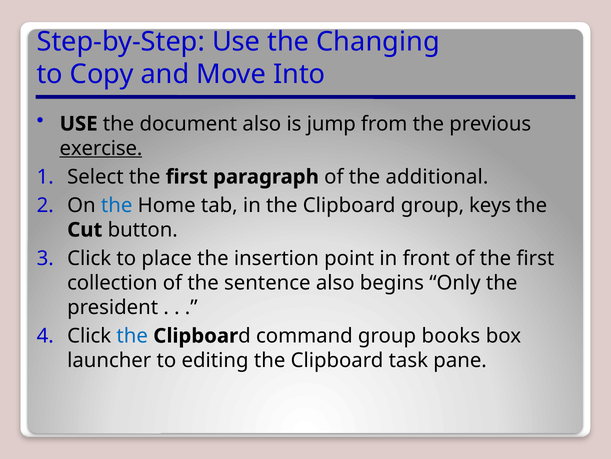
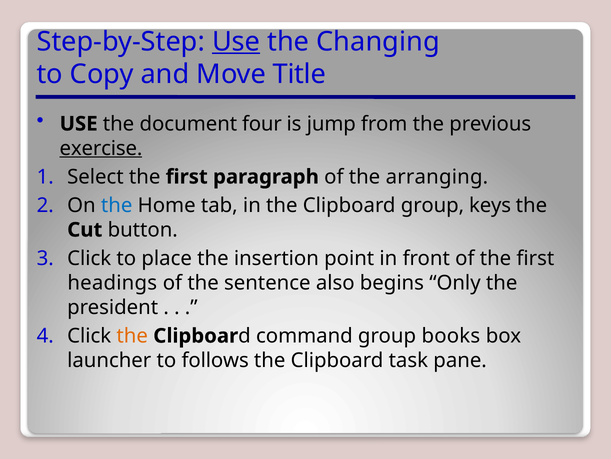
Use underline: none -> present (236, 42)
Into: Into -> Title (299, 74)
document also: also -> four (262, 124)
additional: additional -> arranging (437, 177)
collection: collection -> headings (112, 282)
the colour: blue -> orange (132, 335)
editing: editing -> follows (215, 360)
